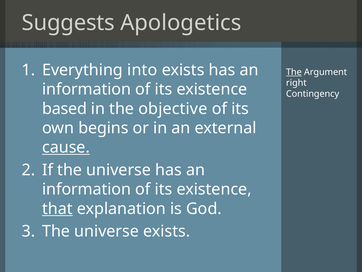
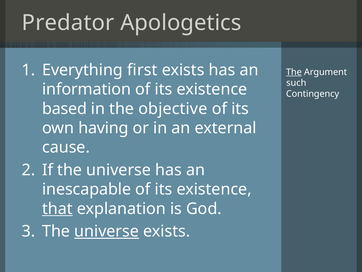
Suggests: Suggests -> Predator (68, 23)
into: into -> first (142, 70)
right: right -> such (296, 83)
begins: begins -> having (103, 128)
cause underline: present -> none (66, 147)
information: information -> inescapable (87, 189)
universe underline: none -> present (107, 231)
